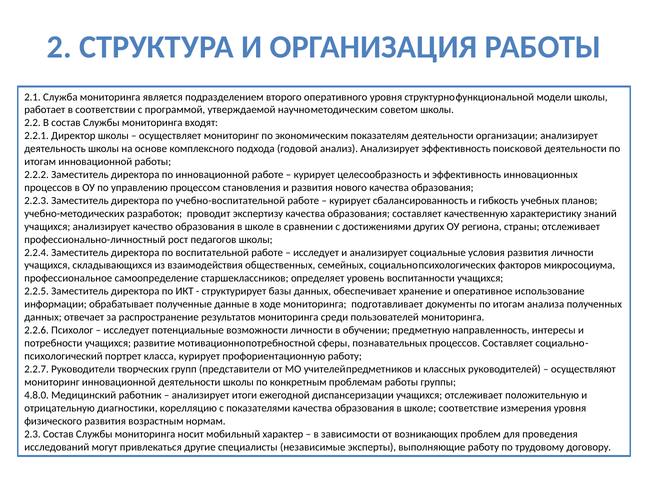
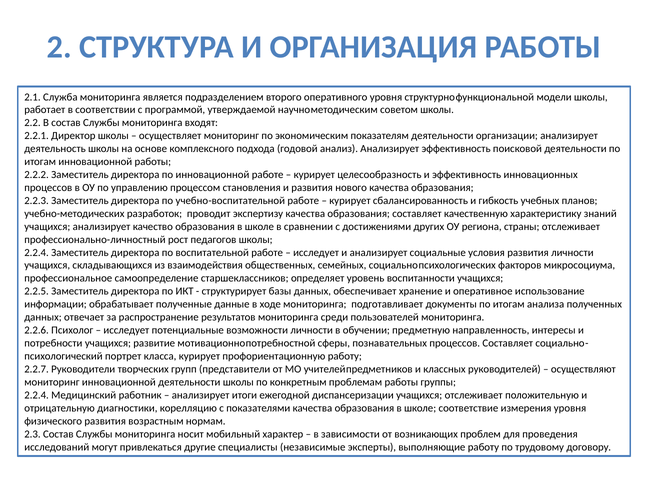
4.8.0: 4.8.0 -> 2.2.4 (37, 395)
